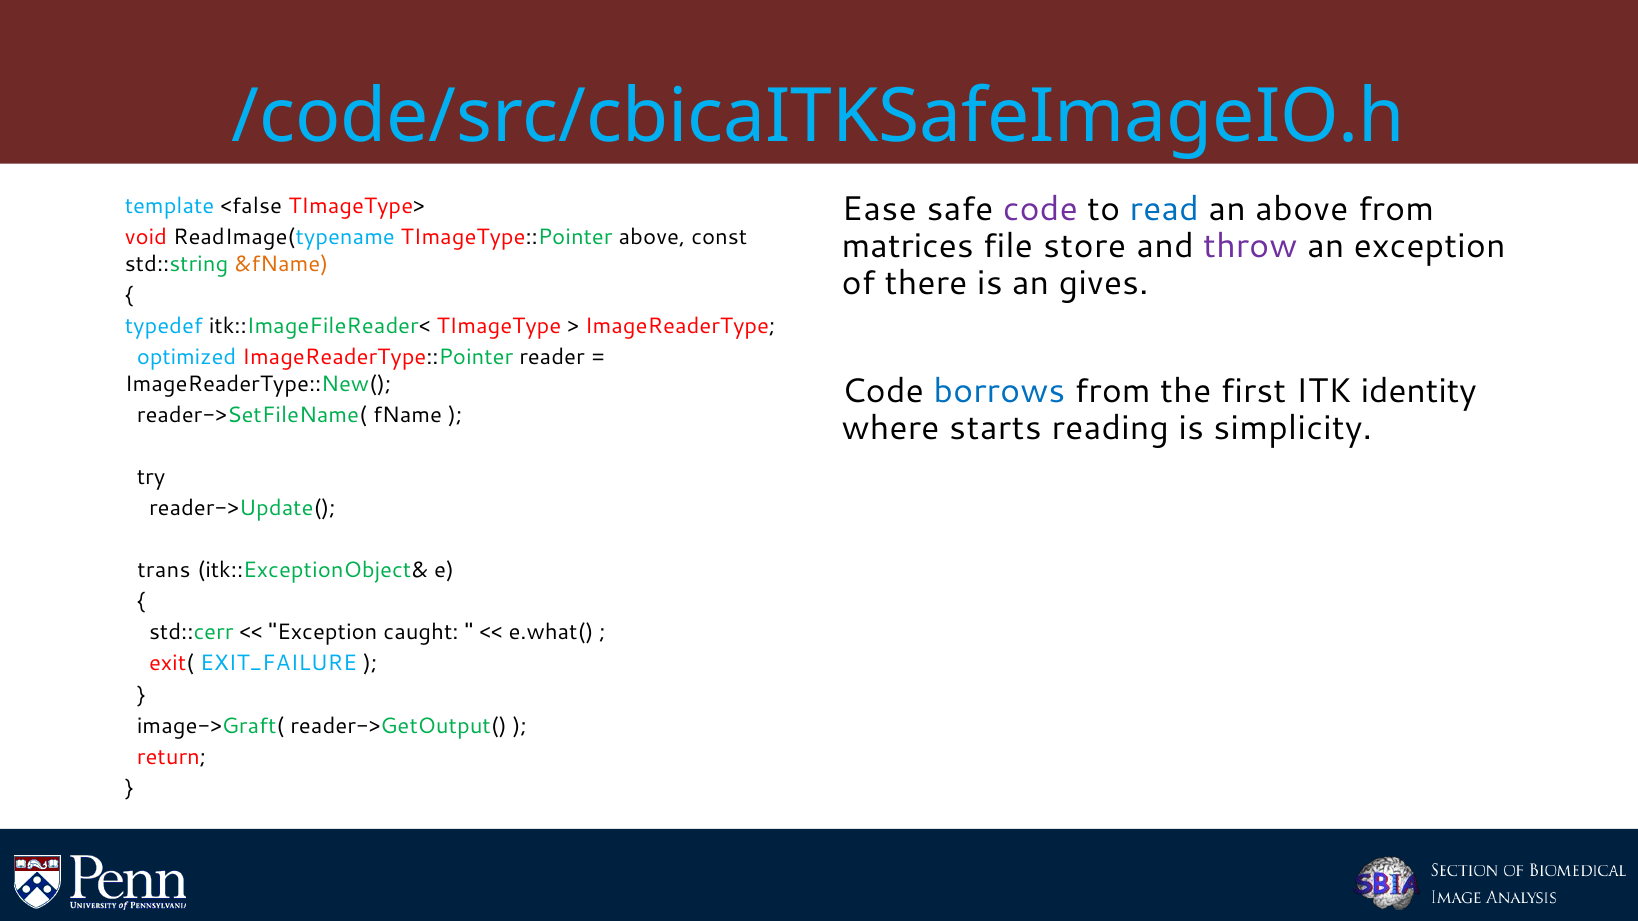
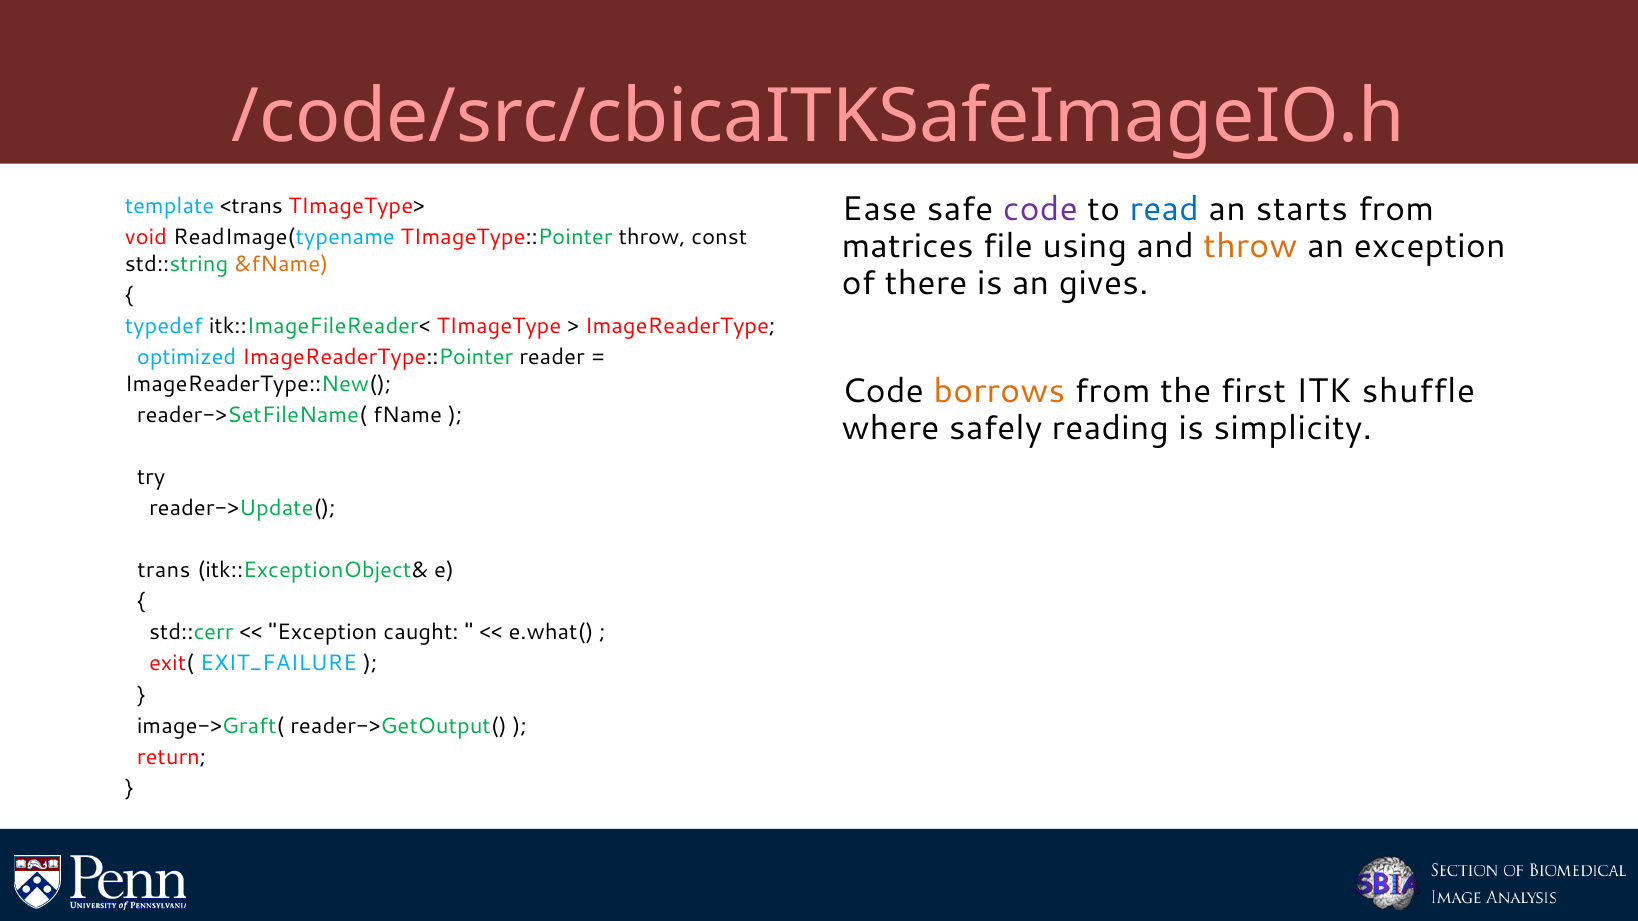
/code/src/cbicaITKSafeImageIO.h colour: light blue -> pink (818, 117)
an above: above -> starts (1302, 210)
<false: <false -> <trans (251, 206)
TImageType::Pointer above: above -> throw (652, 237)
store: store -> using (1085, 247)
throw colour: purple -> orange (1250, 247)
borrows colour: blue -> orange (999, 392)
identity: identity -> shuffle (1418, 392)
starts: starts -> safely (996, 428)
